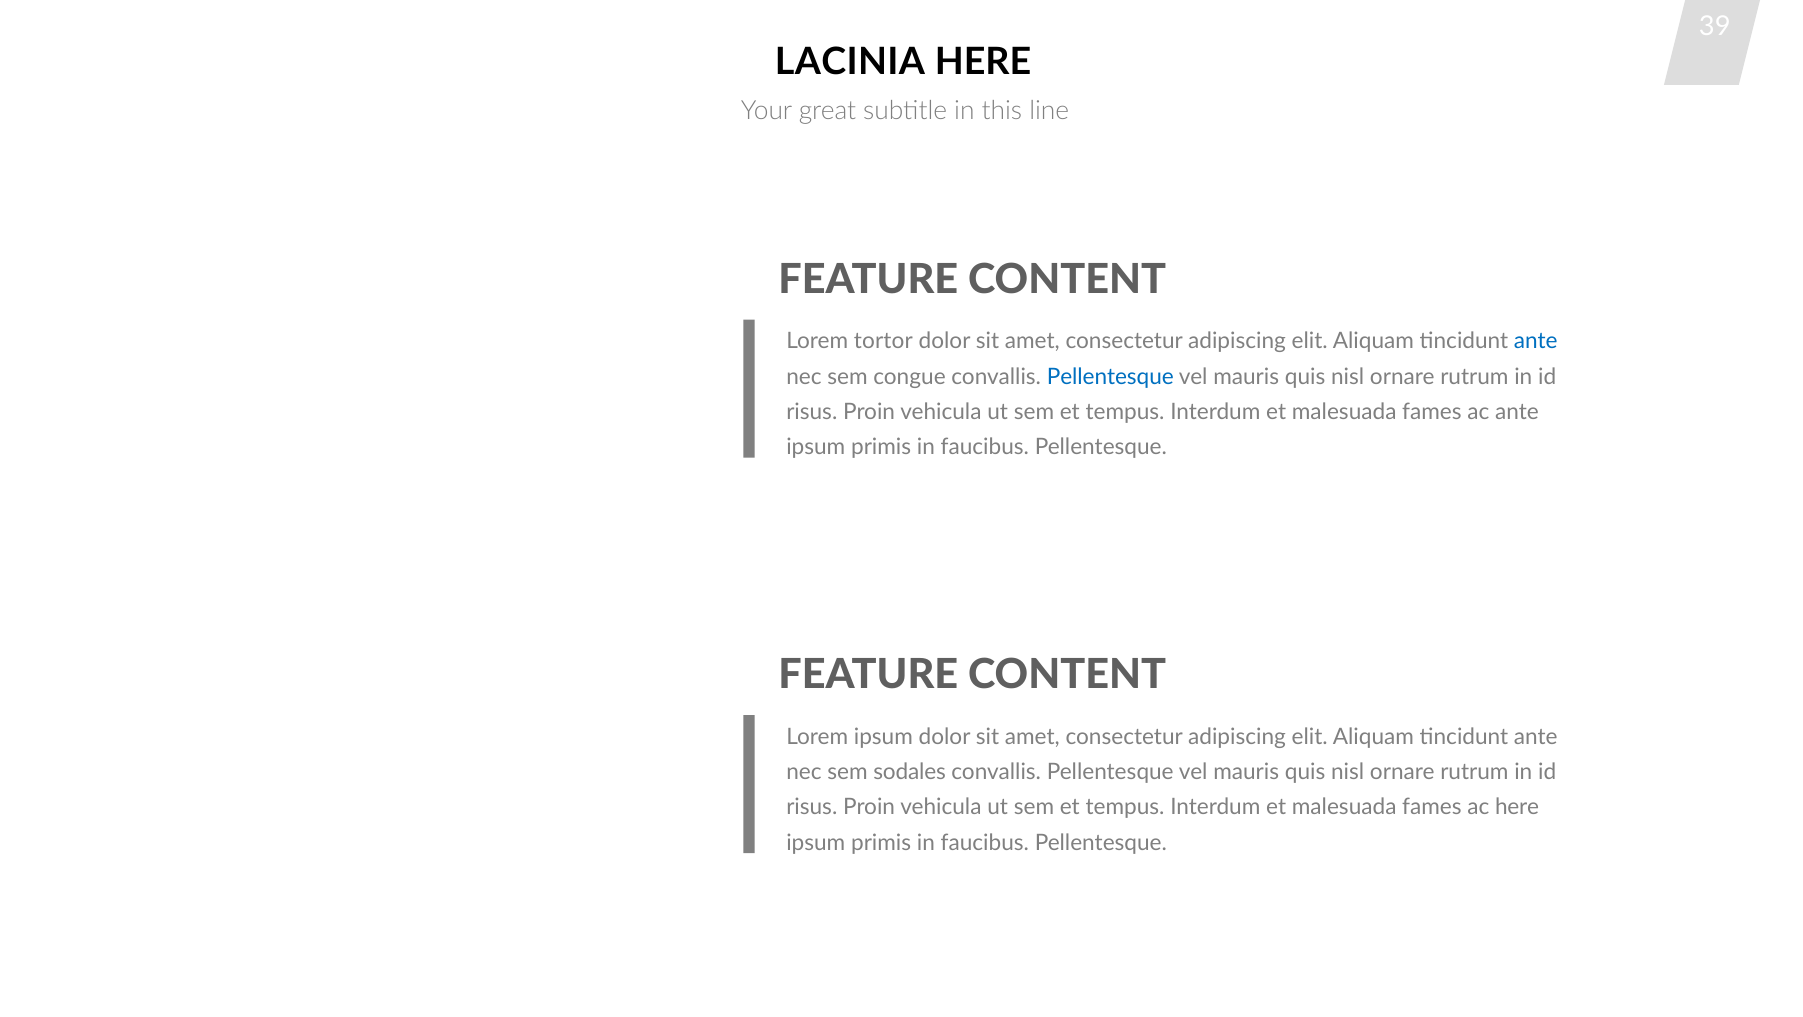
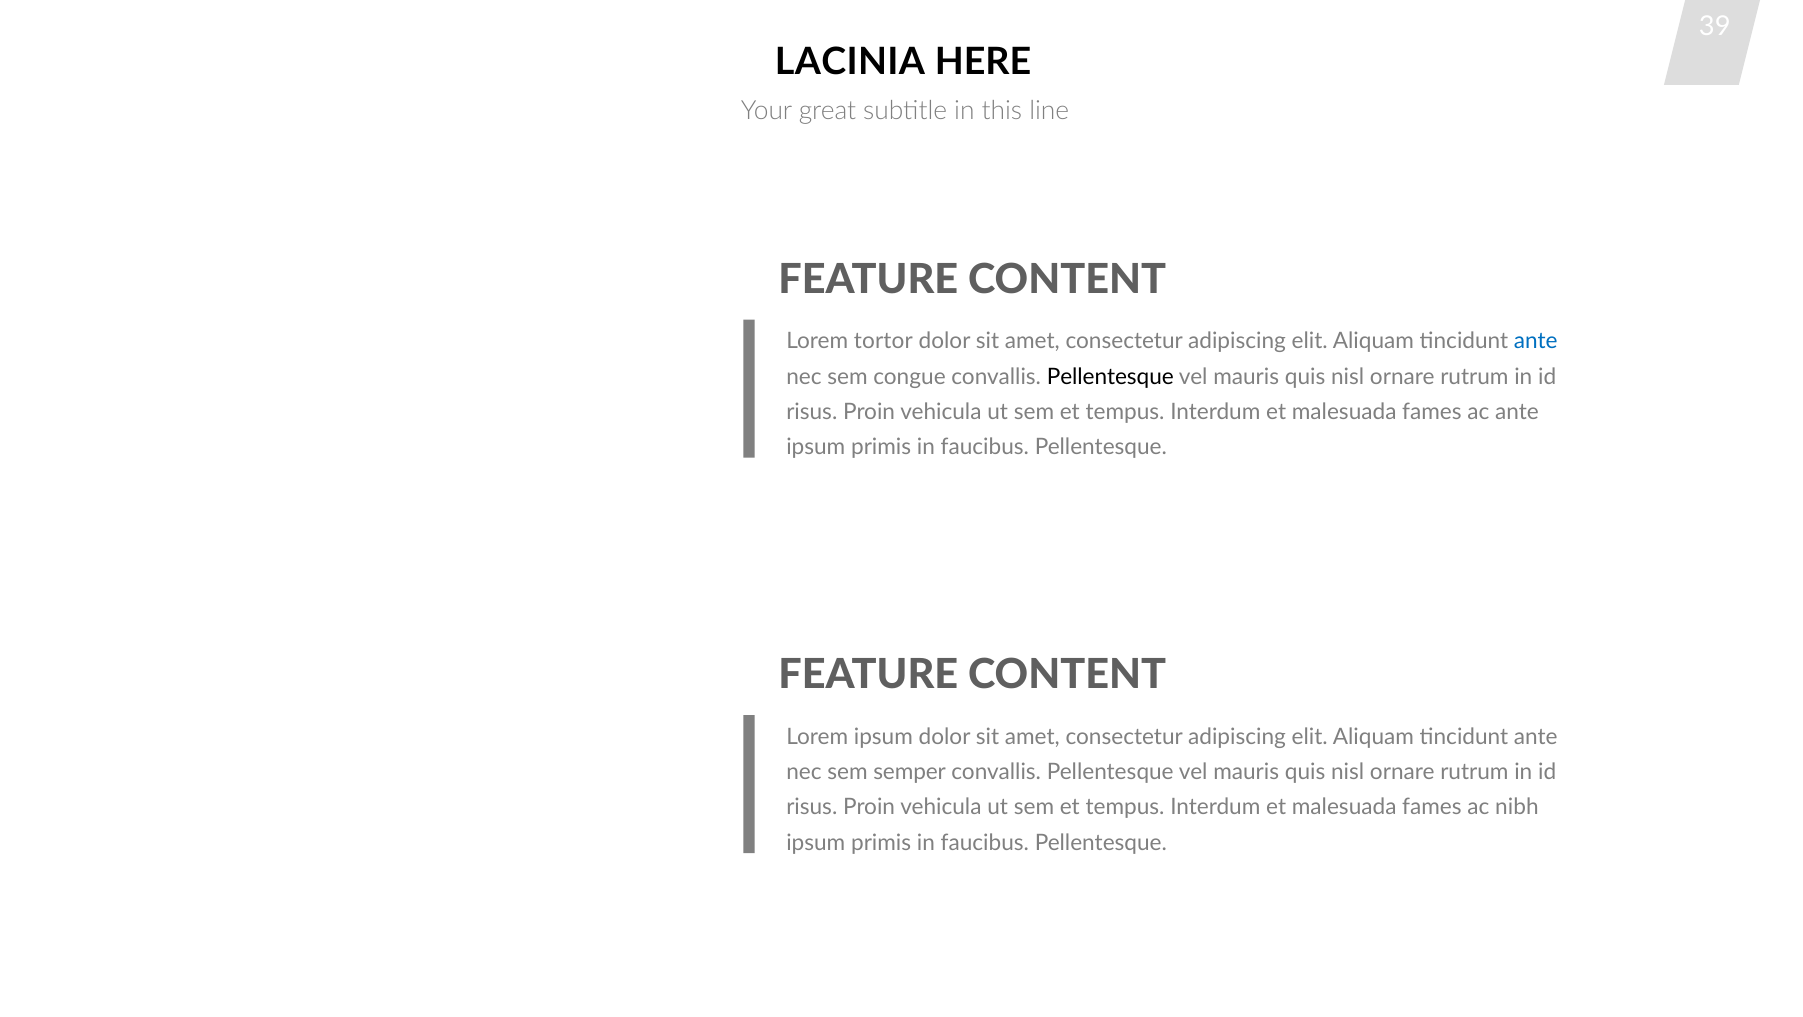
Pellentesque colour: blue -> black (1110, 377)
sodales: sodales -> semper (910, 772)
ac here: here -> nibh (1517, 807)
